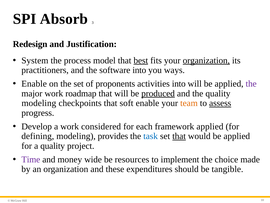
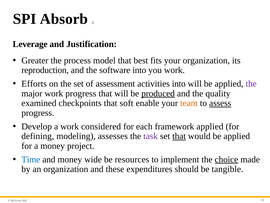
Redesign: Redesign -> Leverage (30, 44)
System: System -> Greater (35, 60)
best underline: present -> none (141, 60)
organization underline: present -> none (206, 60)
practitioners: practitioners -> reproduction (45, 70)
you ways: ways -> work (174, 70)
Enable: Enable -> Efforts (34, 84)
proponents: proponents -> assessment (115, 84)
work roadmap: roadmap -> progress (81, 93)
modeling: modeling -> examined (39, 103)
provides: provides -> assesses (113, 136)
task colour: blue -> purple (151, 136)
a quality: quality -> money (53, 146)
Time colour: purple -> blue (31, 159)
choice underline: none -> present (226, 159)
